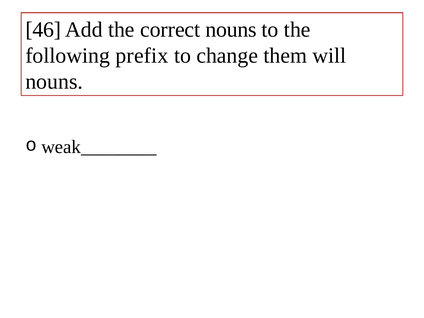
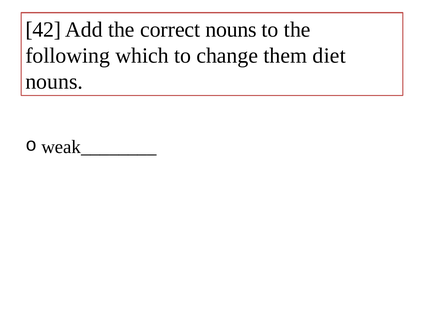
46: 46 -> 42 (43, 30)
prefix: prefix -> which (142, 56)
will: will -> diet (329, 56)
